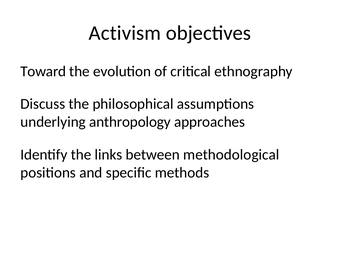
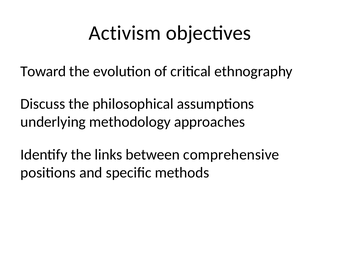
anthropology: anthropology -> methodology (130, 122)
methodological: methodological -> comprehensive (231, 155)
